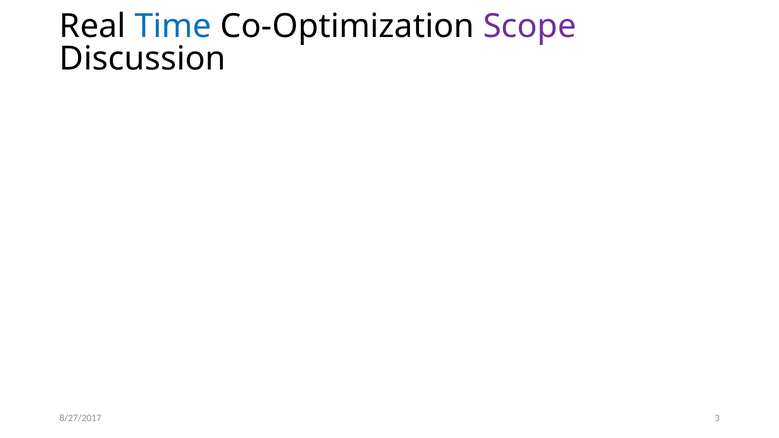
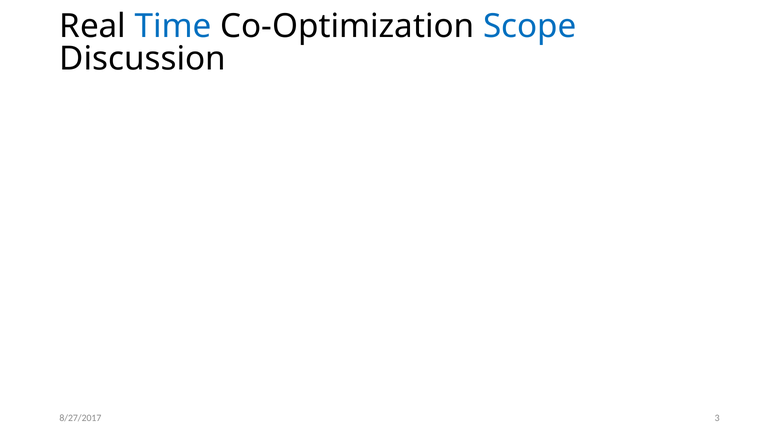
Scope colour: purple -> blue (530, 27)
